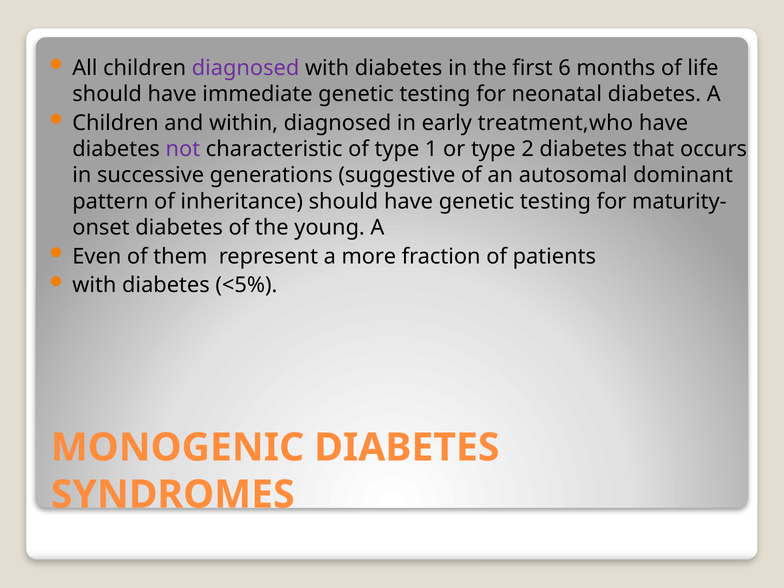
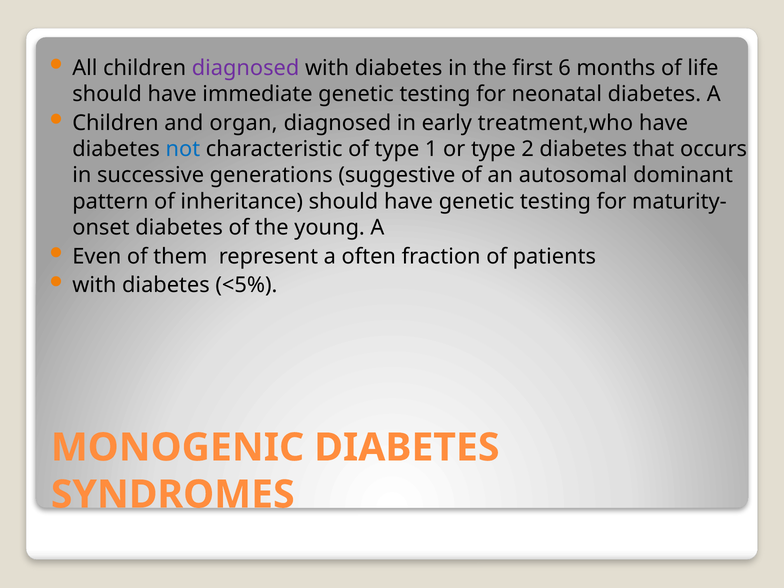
within: within -> organ (243, 123)
not colour: purple -> blue (183, 149)
more: more -> often (369, 256)
